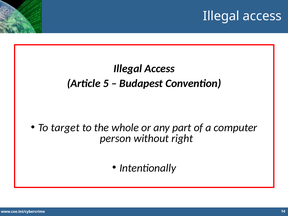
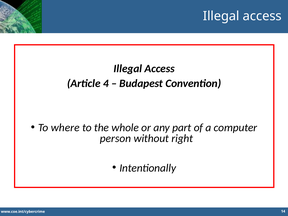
5: 5 -> 4 (106, 83)
target: target -> where (65, 128)
